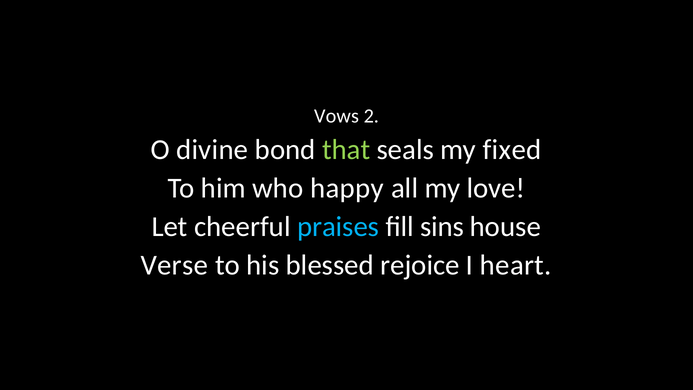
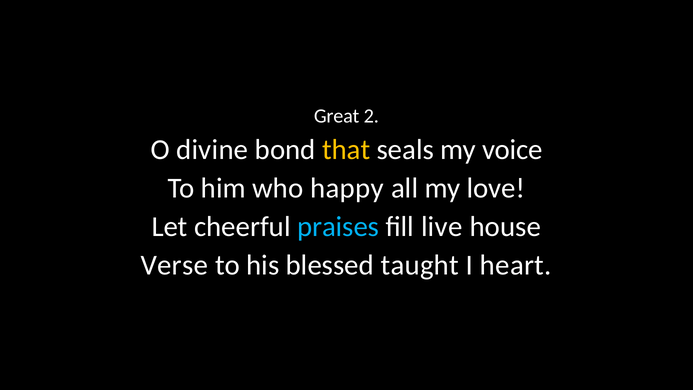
Vows: Vows -> Great (337, 116)
that colour: light green -> yellow (346, 150)
fixed: fixed -> voice (512, 150)
sins: sins -> live (442, 227)
rejoice: rejoice -> taught (420, 265)
